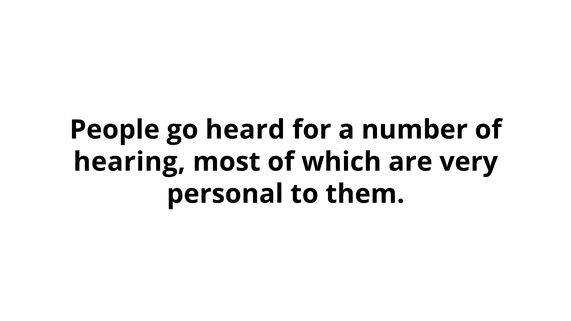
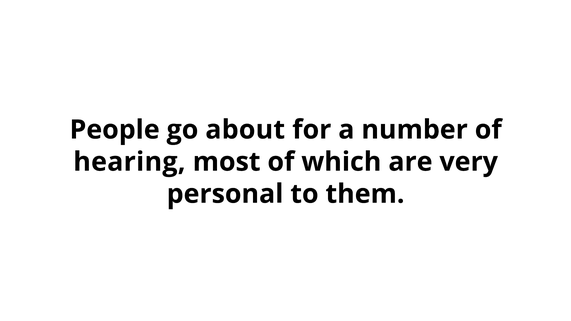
heard: heard -> about (245, 130)
